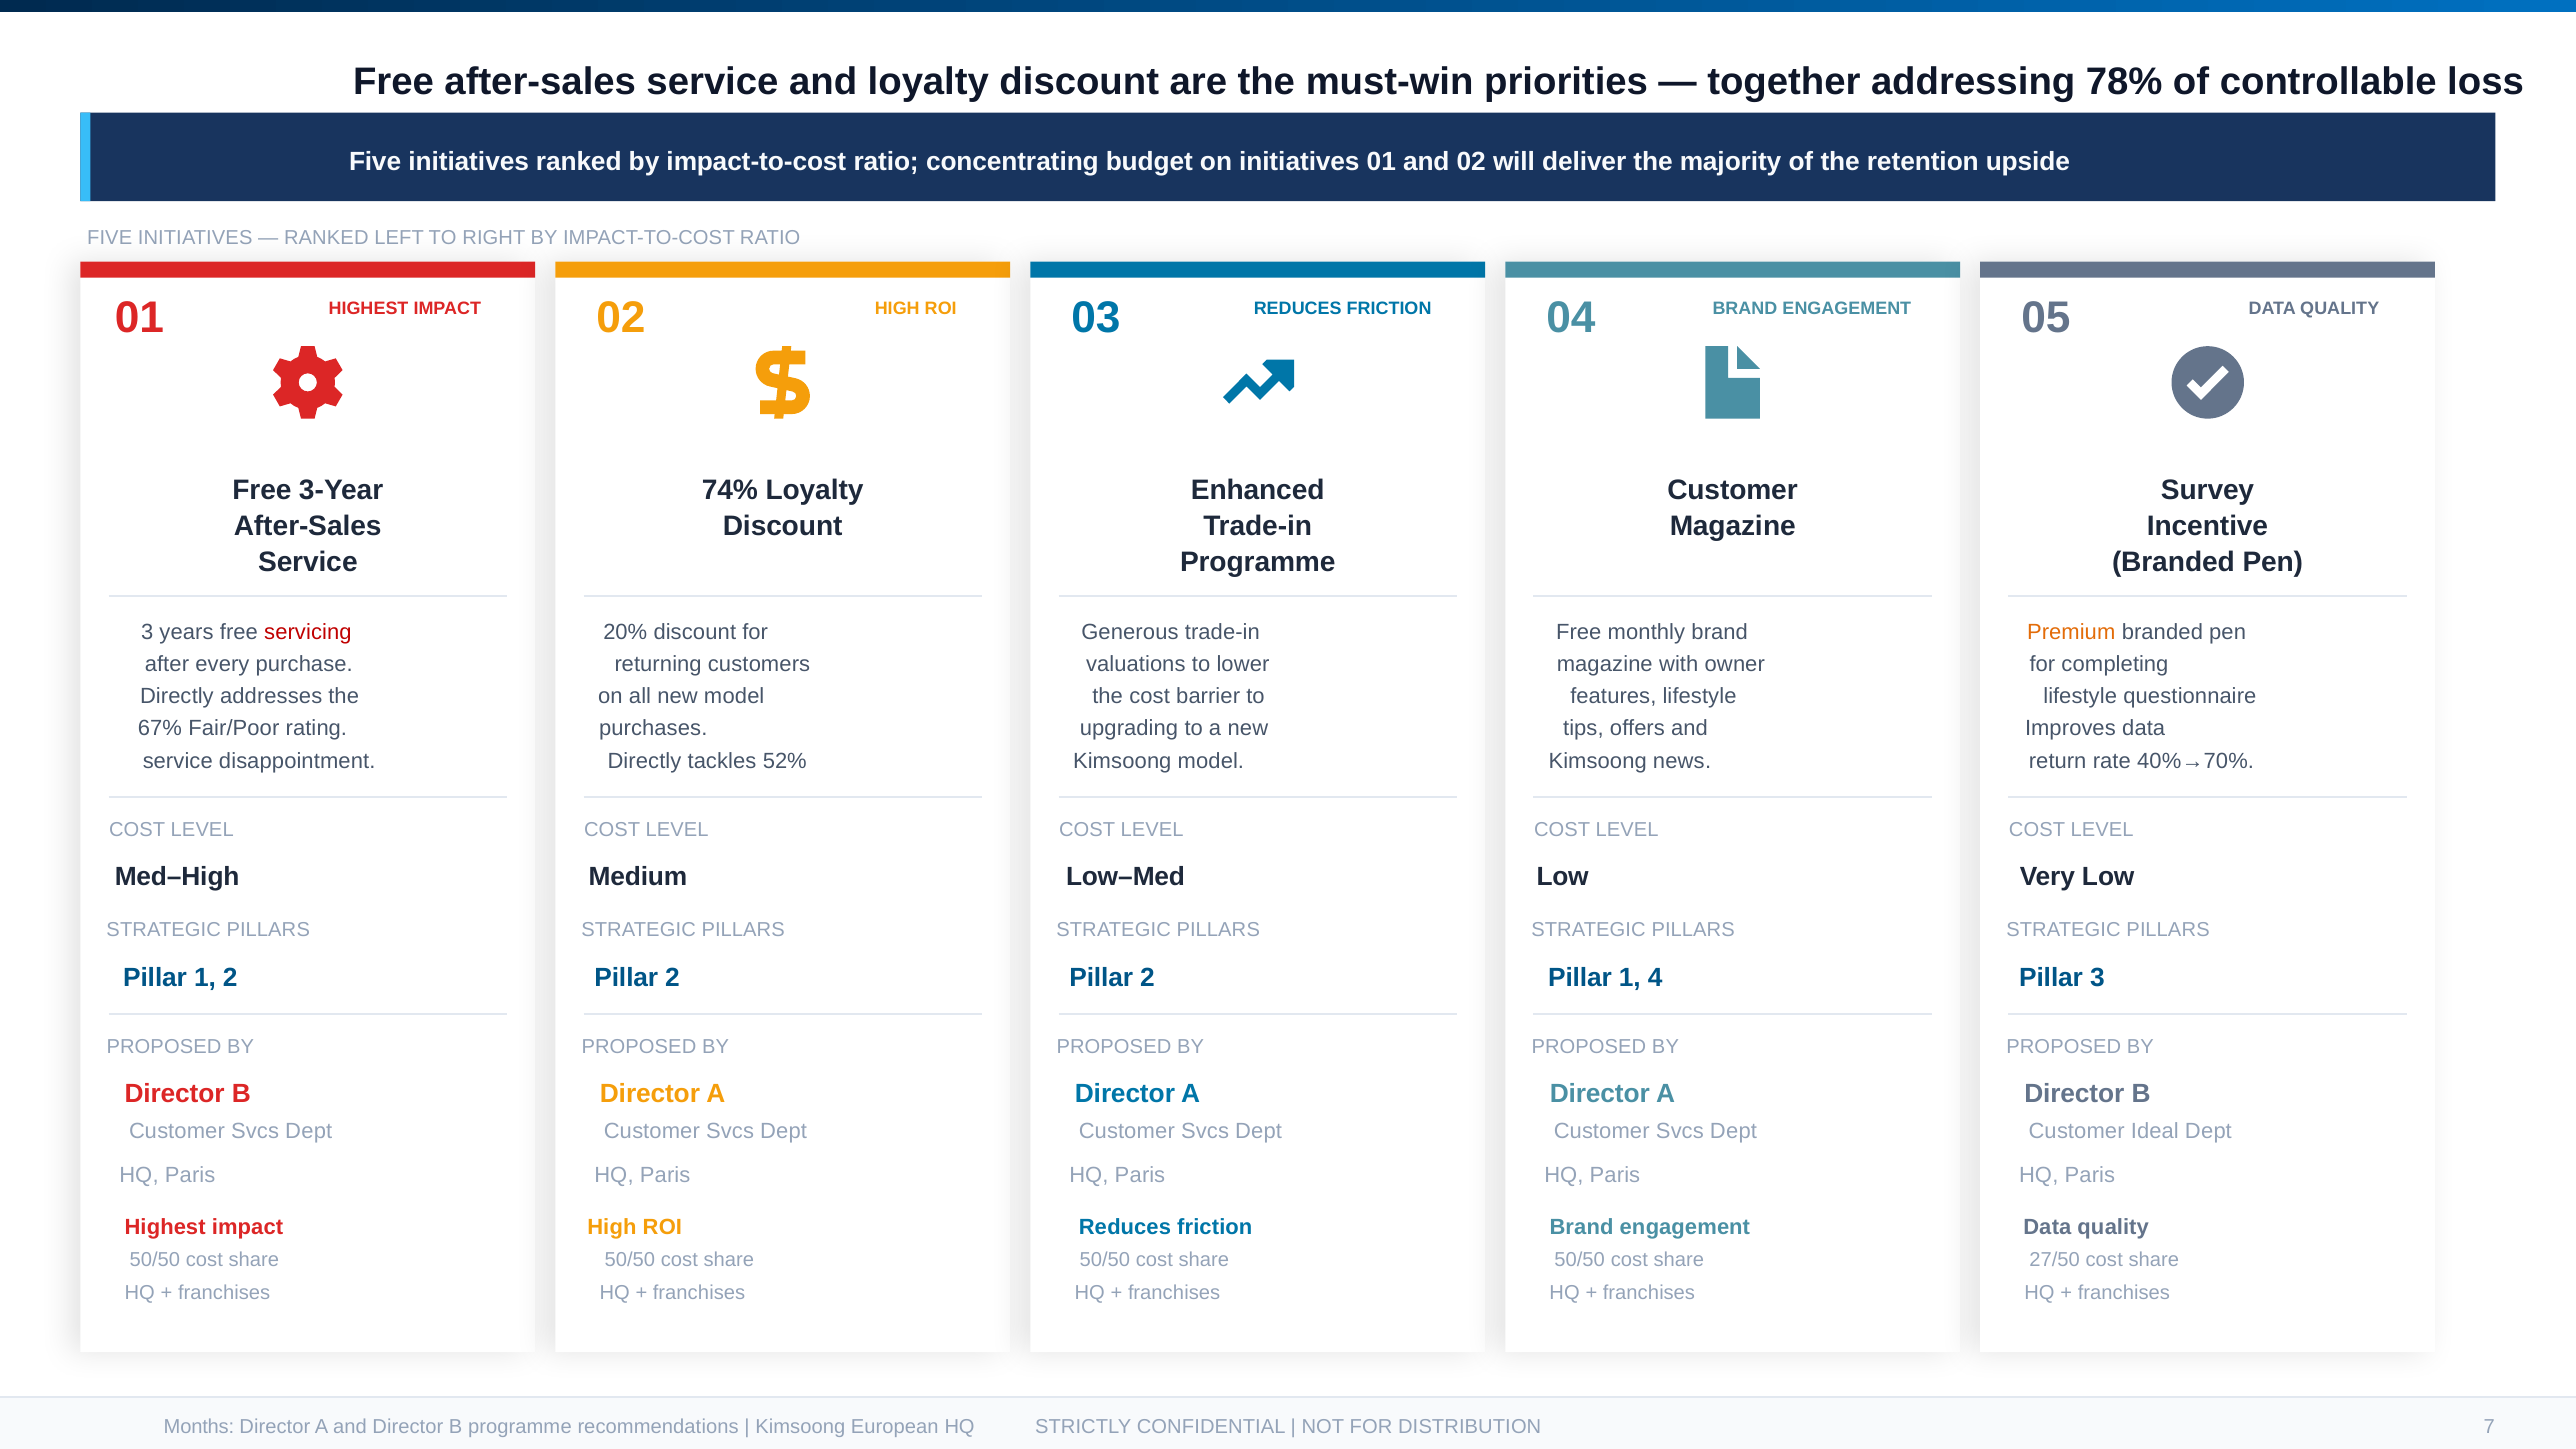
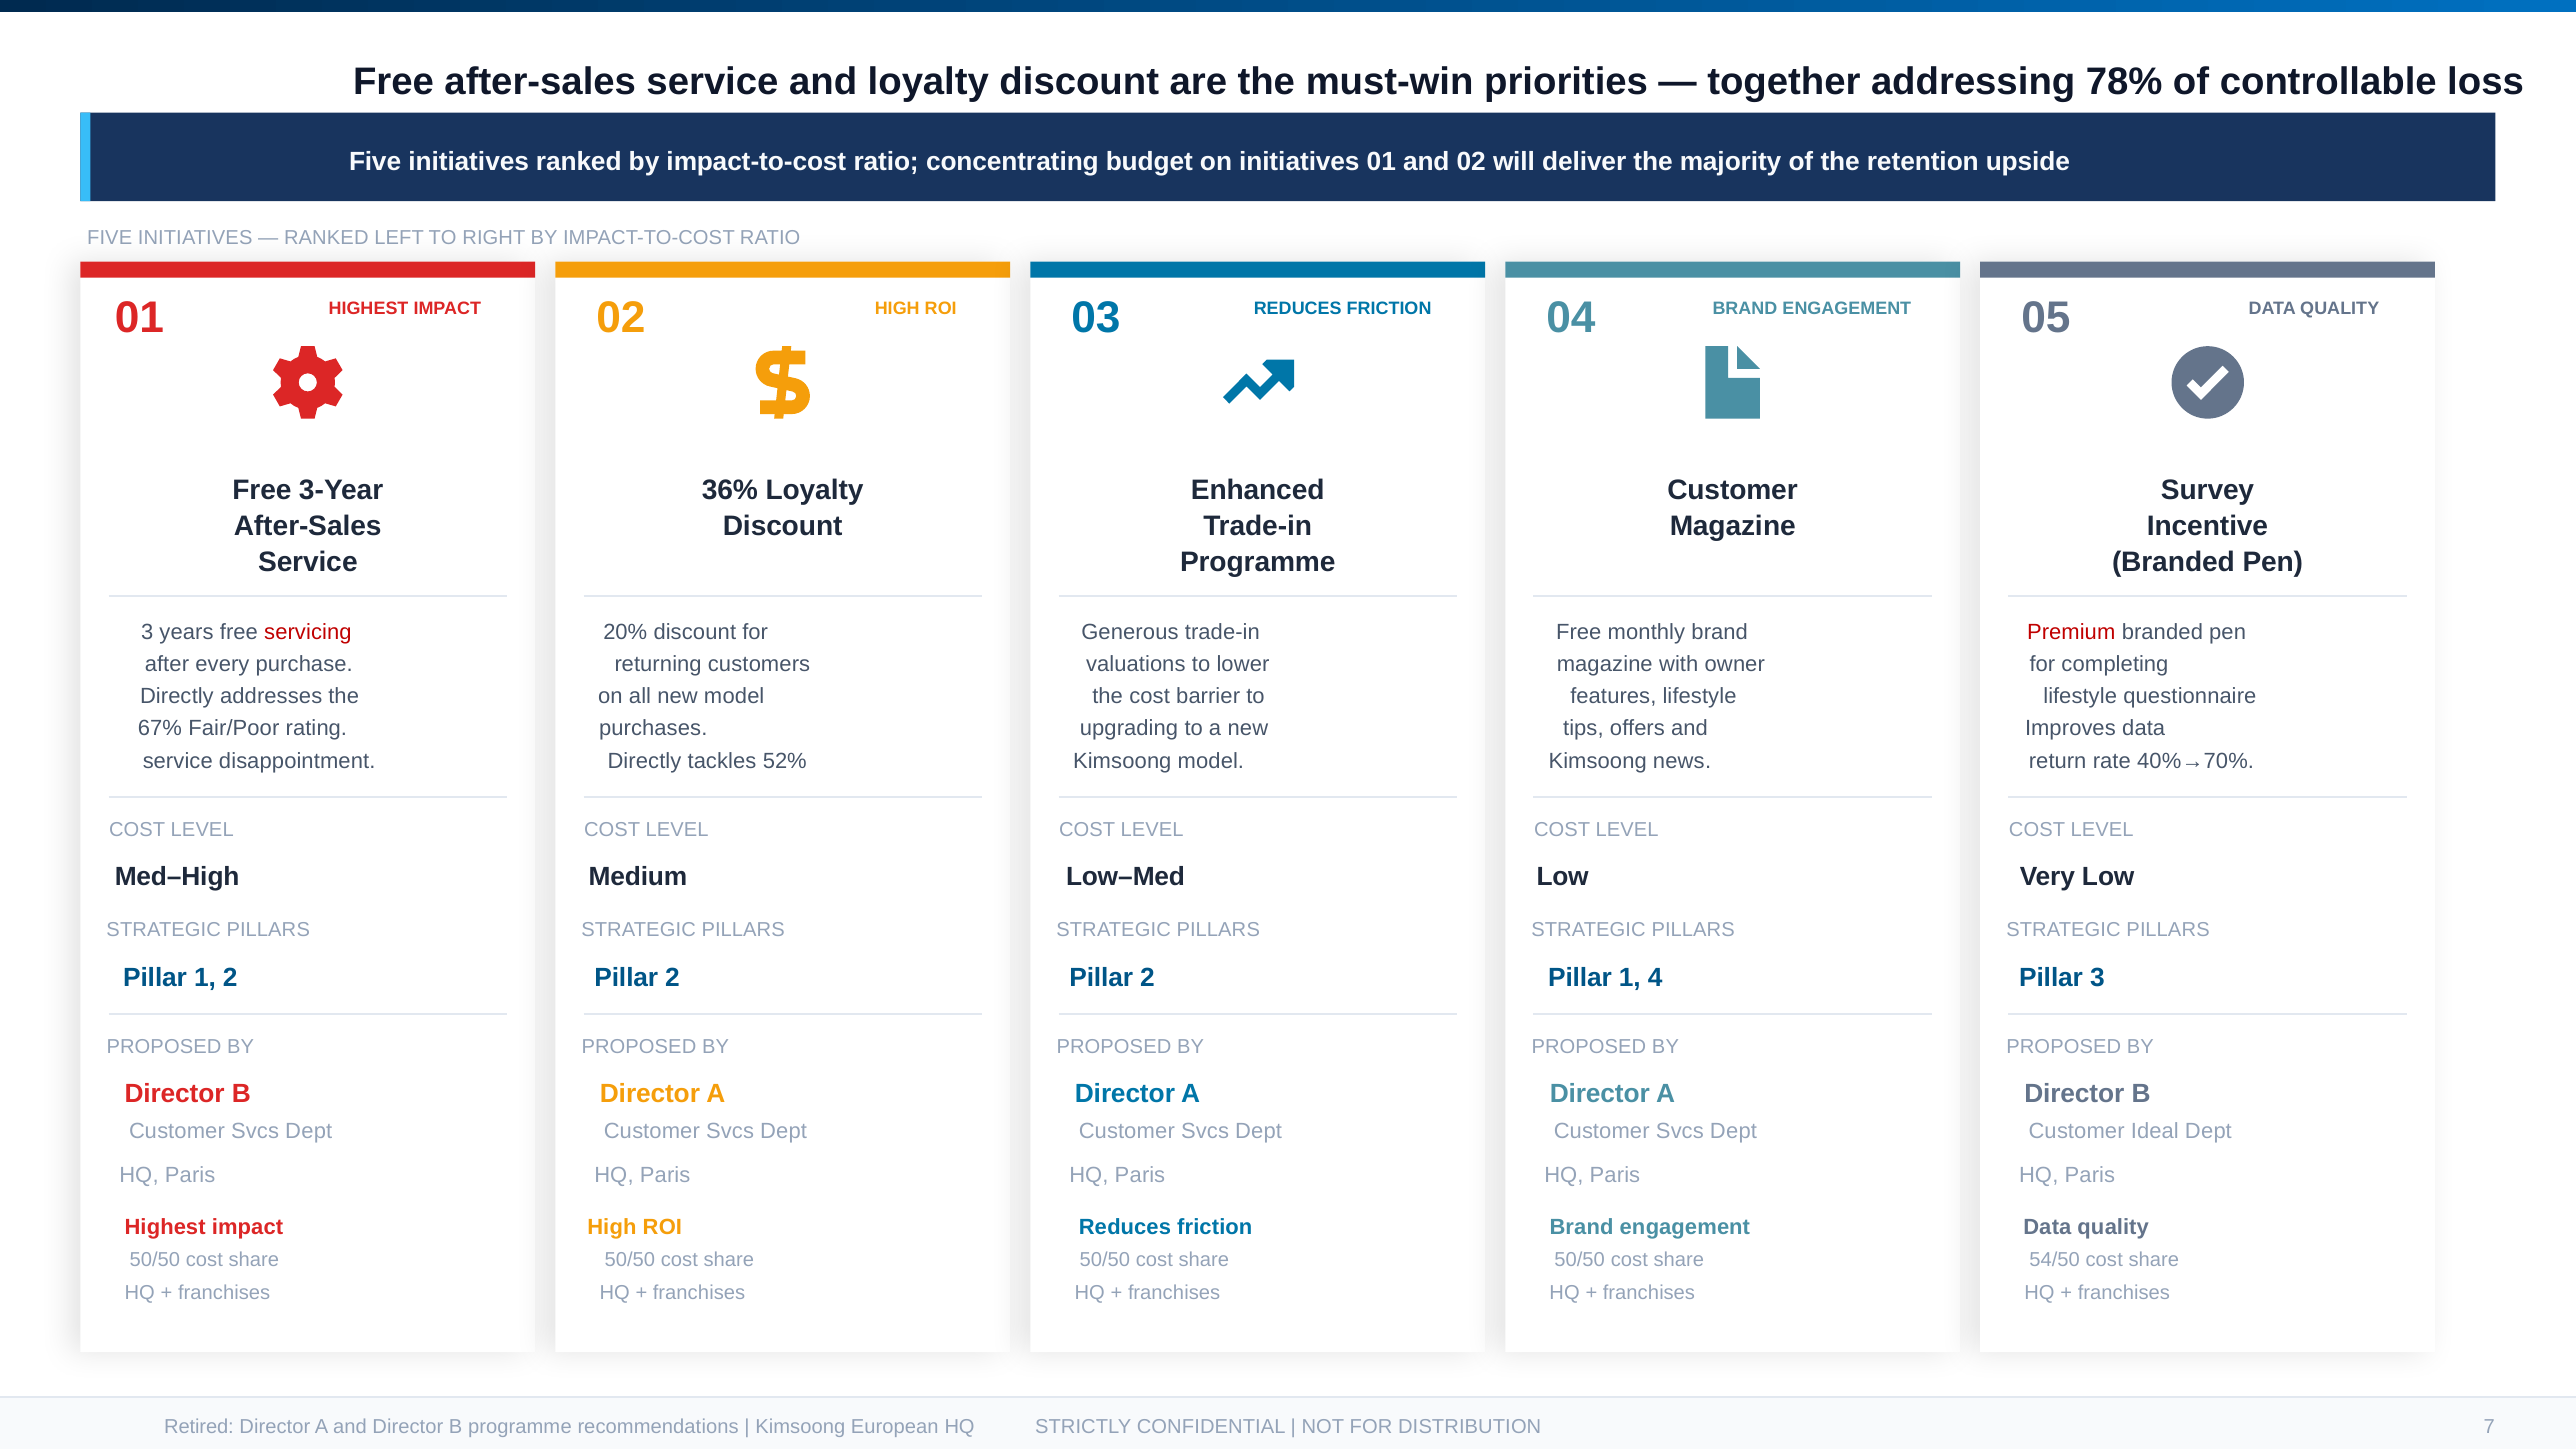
74%: 74% -> 36% (730, 490)
Premium colour: orange -> red (2071, 632)
27/50: 27/50 -> 54/50 (2055, 1260)
Months: Months -> Retired (199, 1427)
